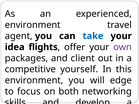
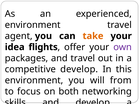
take colour: blue -> orange (93, 36)
and client: client -> travel (83, 58)
competitive yourself: yourself -> develop (79, 69)
edge: edge -> from (121, 81)
